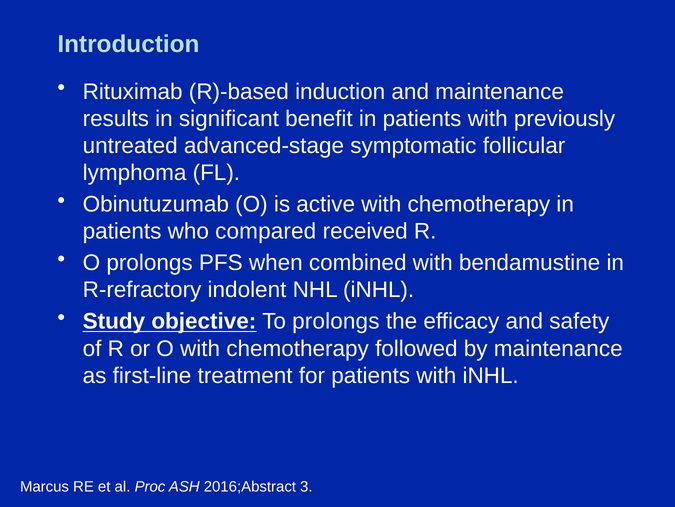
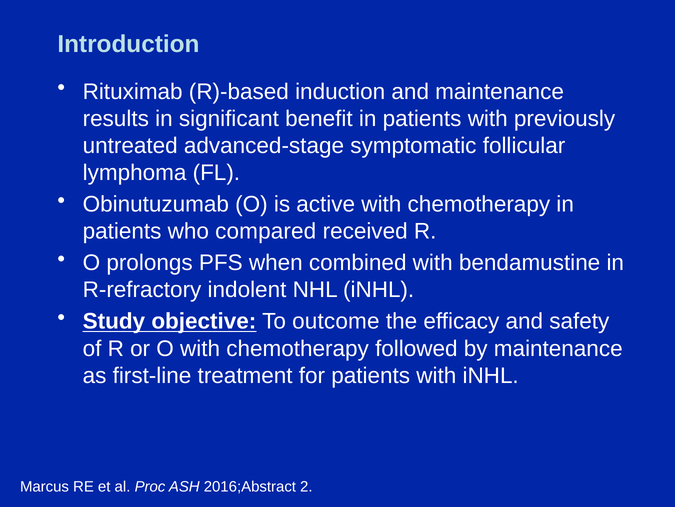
To prolongs: prolongs -> outcome (336, 321)
3: 3 -> 2 (306, 486)
